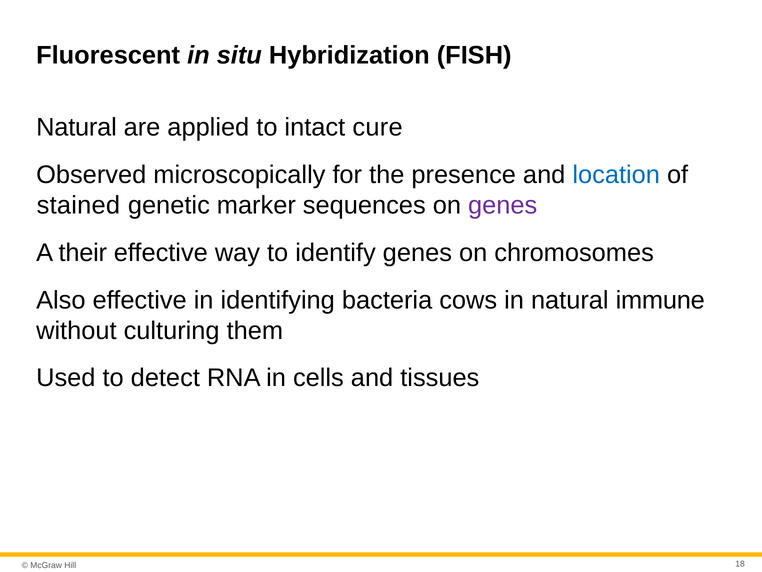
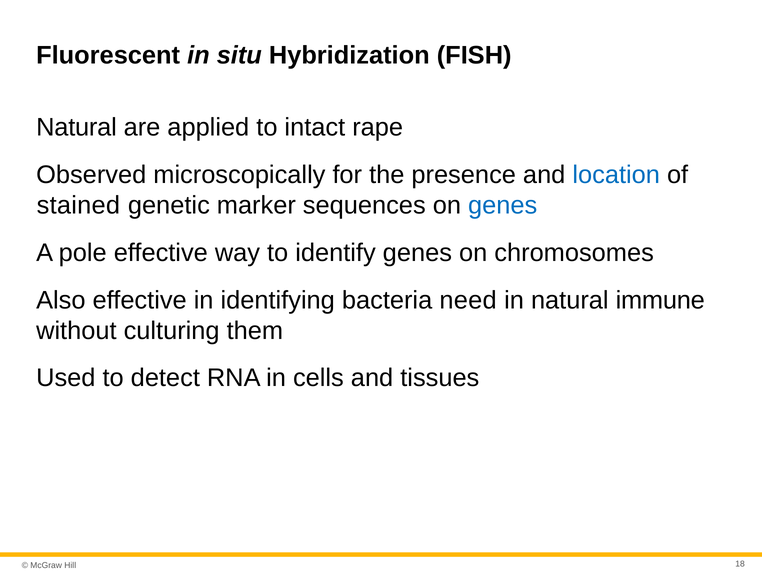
cure: cure -> rape (378, 127)
genes colour: purple -> blue (503, 205)
their: their -> pole (83, 252)
cows: cows -> need (468, 300)
